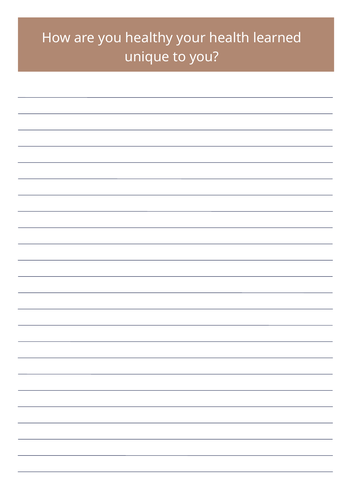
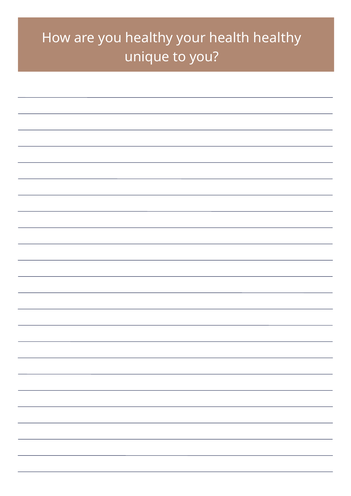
health learned: learned -> healthy (277, 38)
